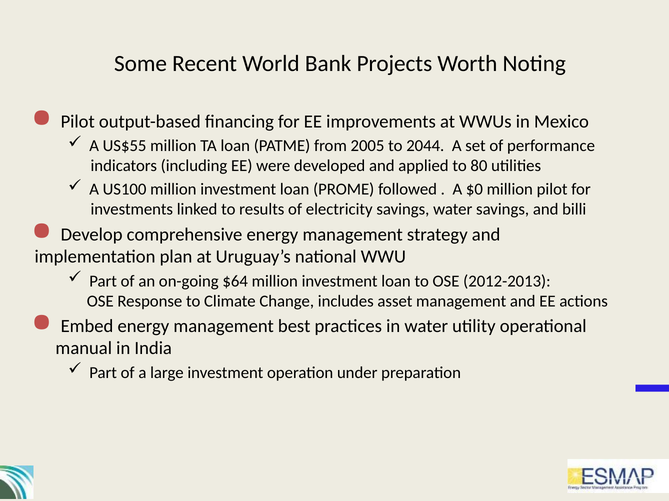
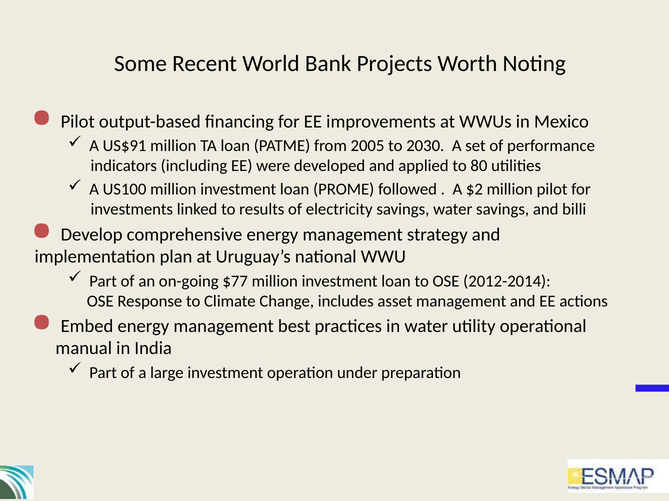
US$55: US$55 -> US$91 (125, 146)
2044: 2044 -> 2030 (425, 146)
$0: $0 -> $2 (474, 190)
$64: $64 -> $77 (235, 281)
2012-2013: 2012-2013 -> 2012-2014 (507, 281)
